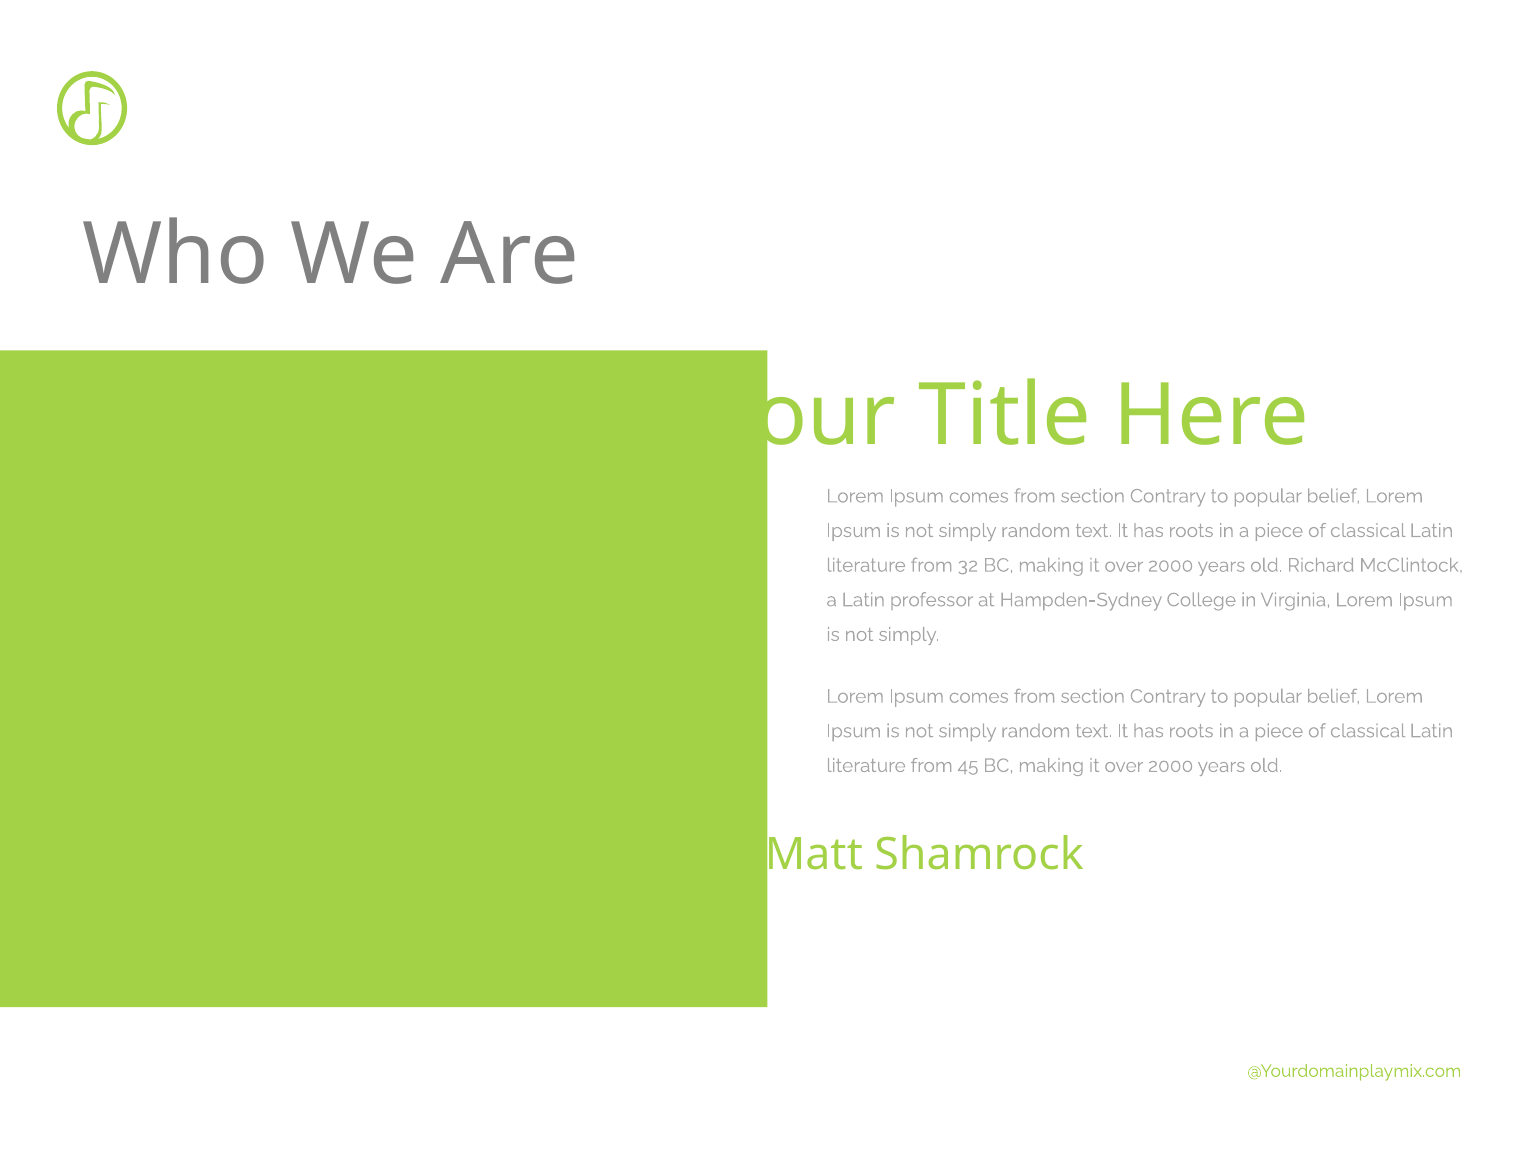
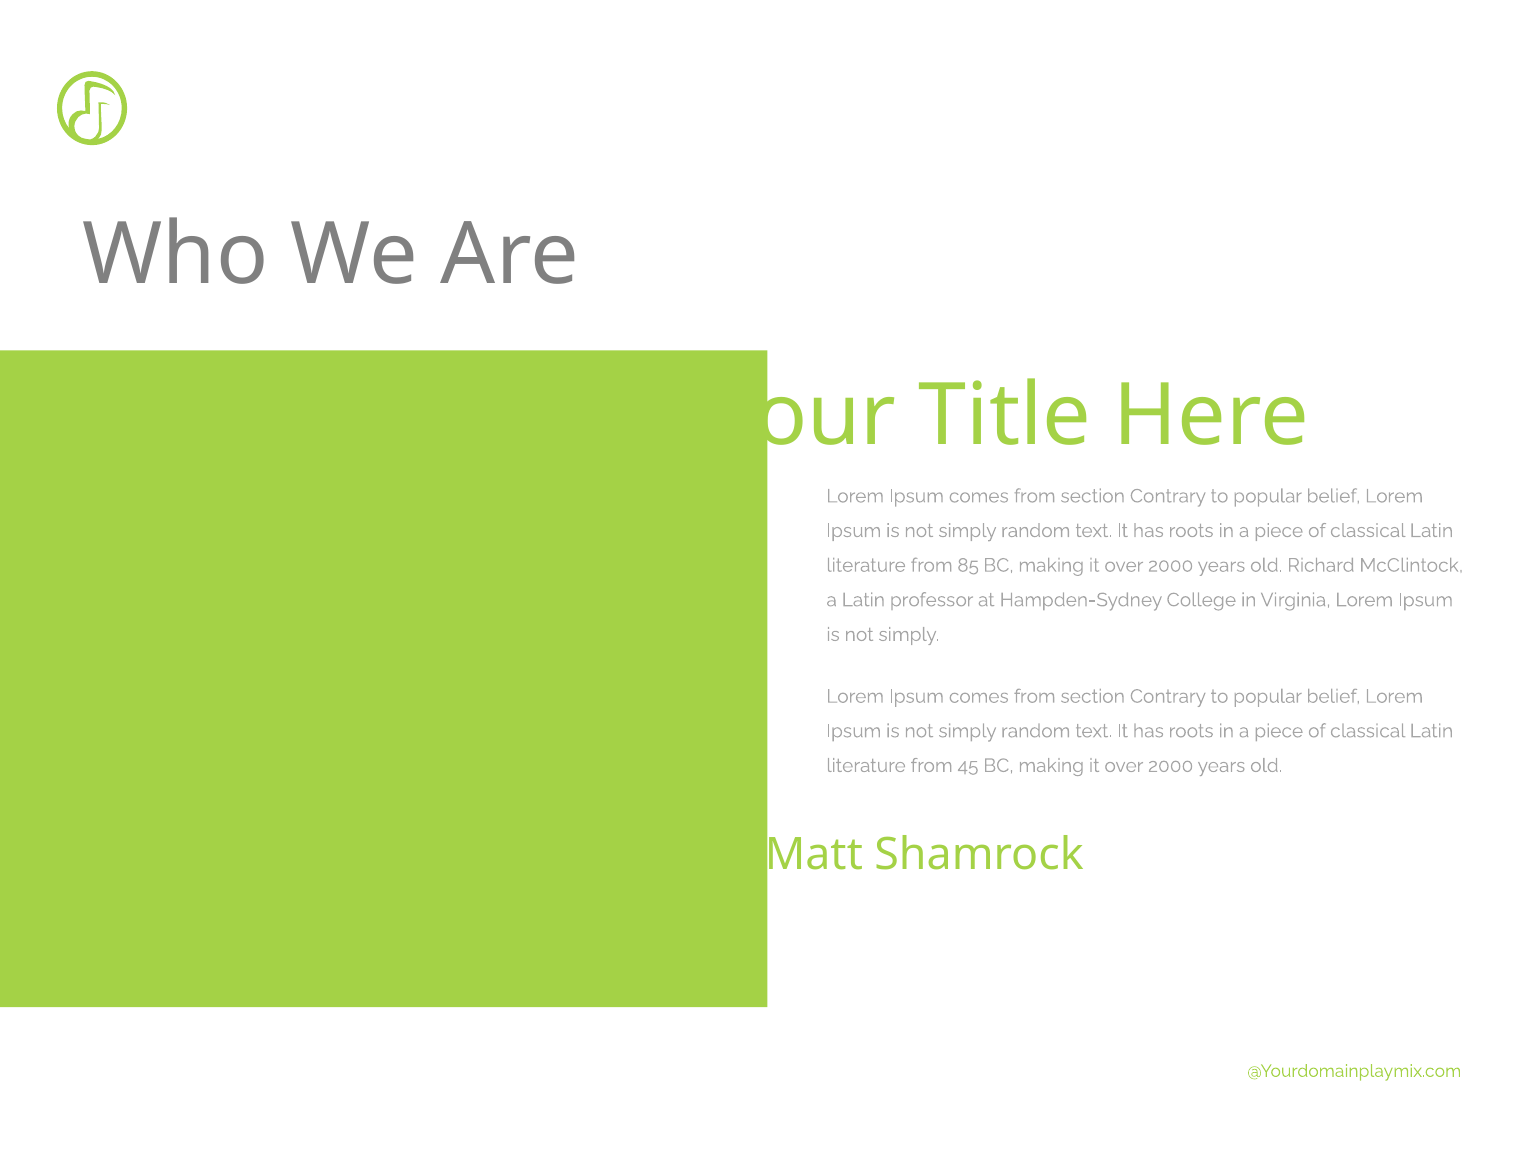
32: 32 -> 85 (968, 565)
